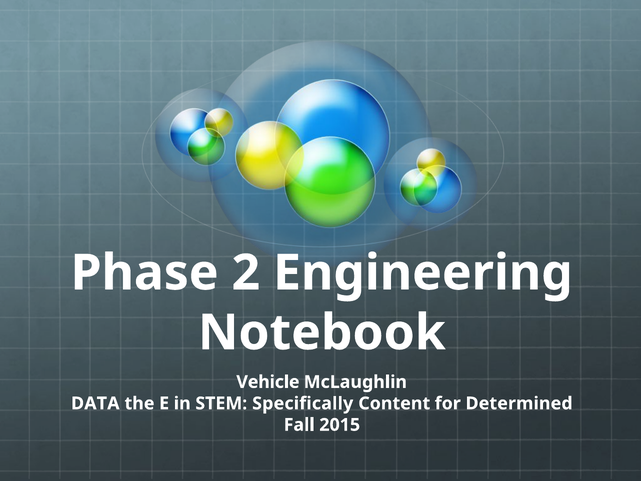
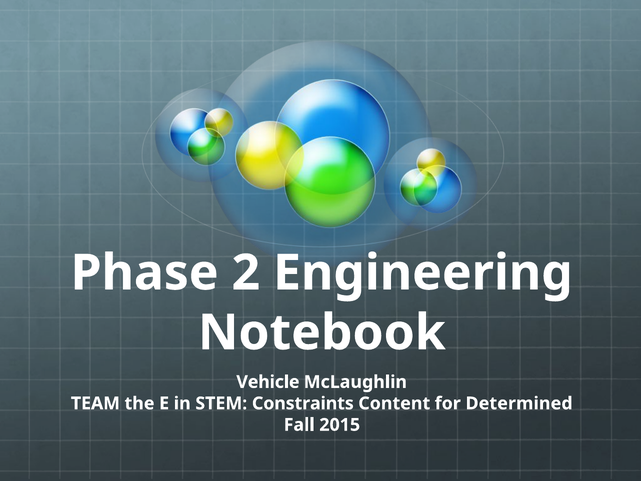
DATA: DATA -> TEAM (95, 403)
Specifically: Specifically -> Constraints (303, 403)
